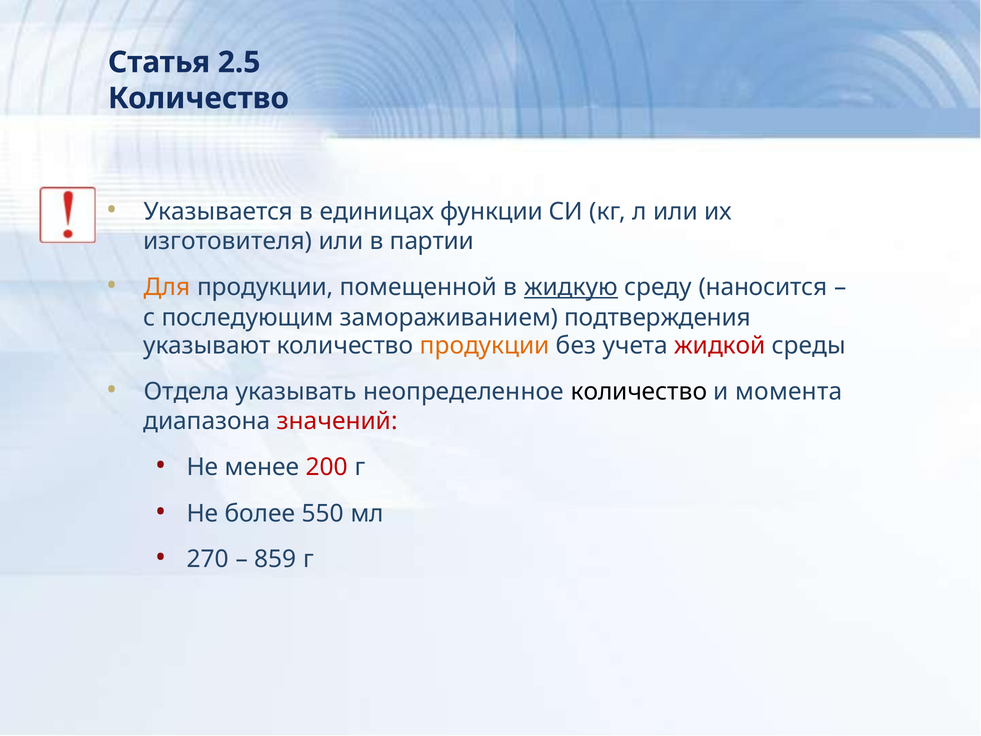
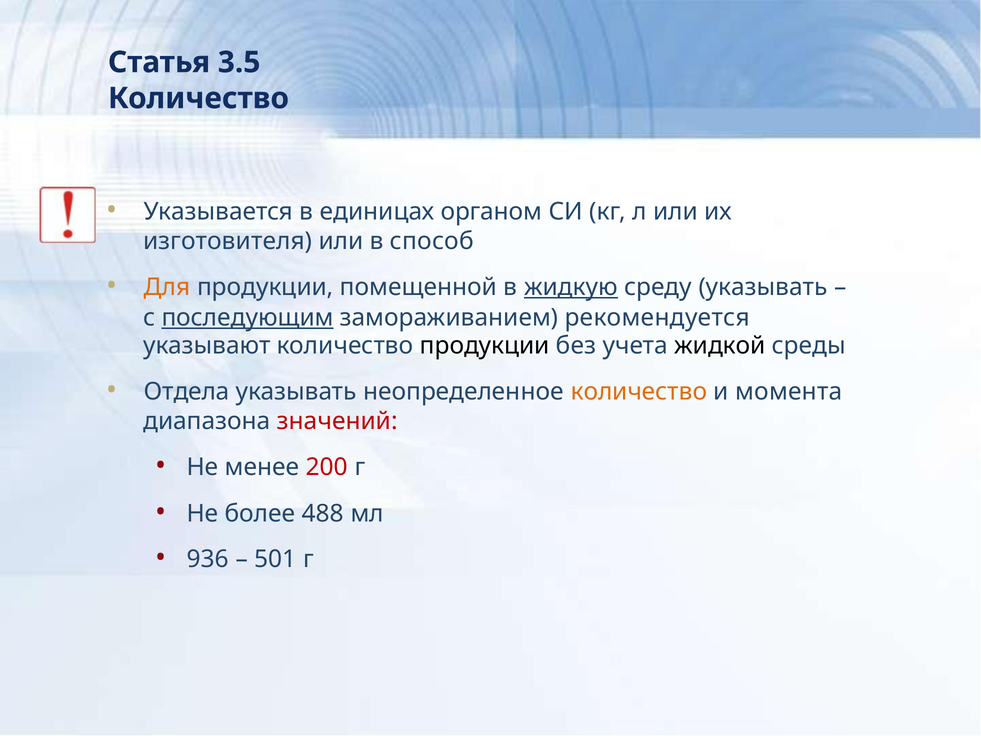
2.5: 2.5 -> 3.5 (239, 62)
функции: функции -> органом (491, 212)
партии: партии -> способ (432, 241)
среду наносится: наносится -> указывать (763, 287)
последующим underline: none -> present (248, 317)
подтверждения: подтверждения -> рекомендуется (657, 317)
продукции colour: orange -> black (485, 346)
жидкой colour: red -> black (720, 346)
количество colour: black -> orange (639, 392)
550: 550 -> 488 (323, 513)
270: 270 -> 936 (208, 559)
859: 859 -> 501 (275, 559)
